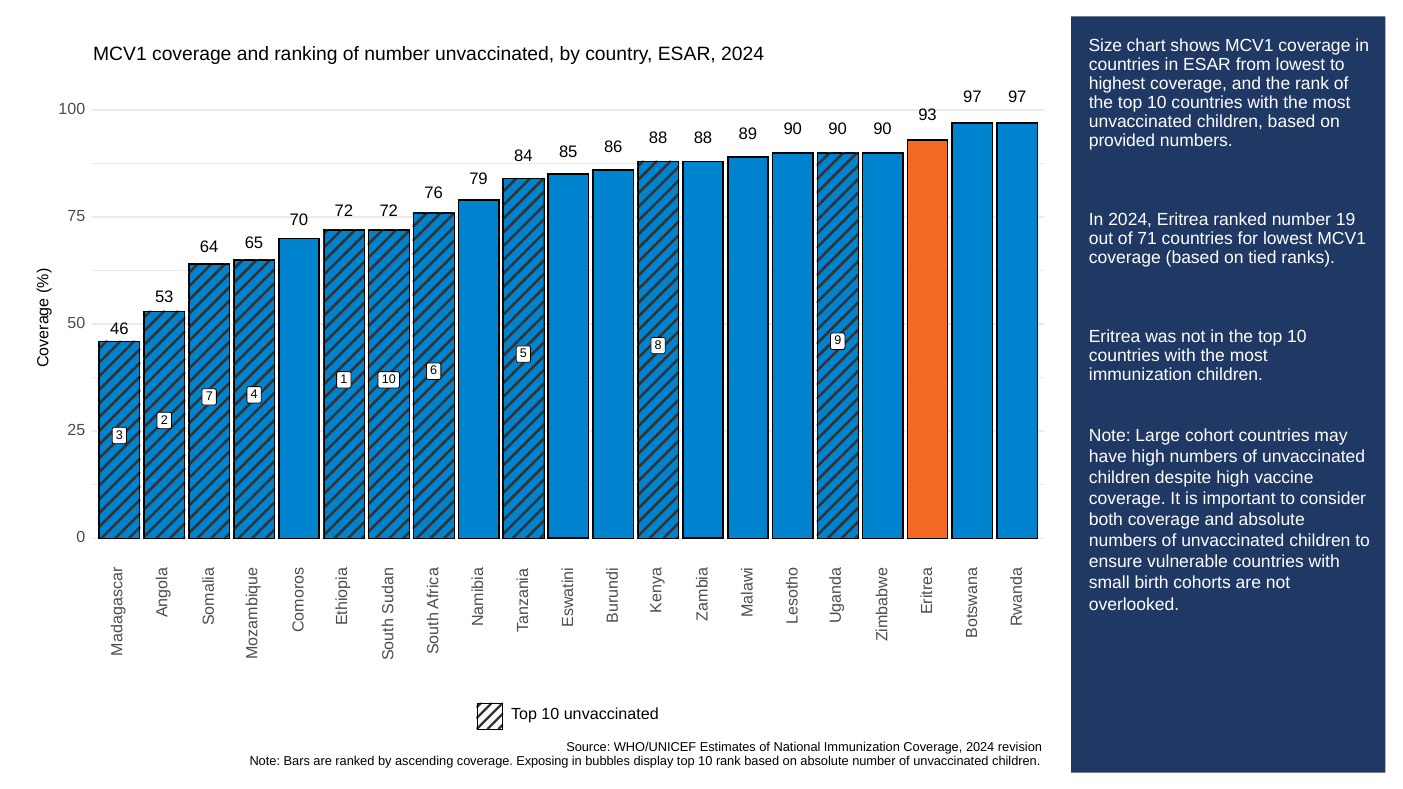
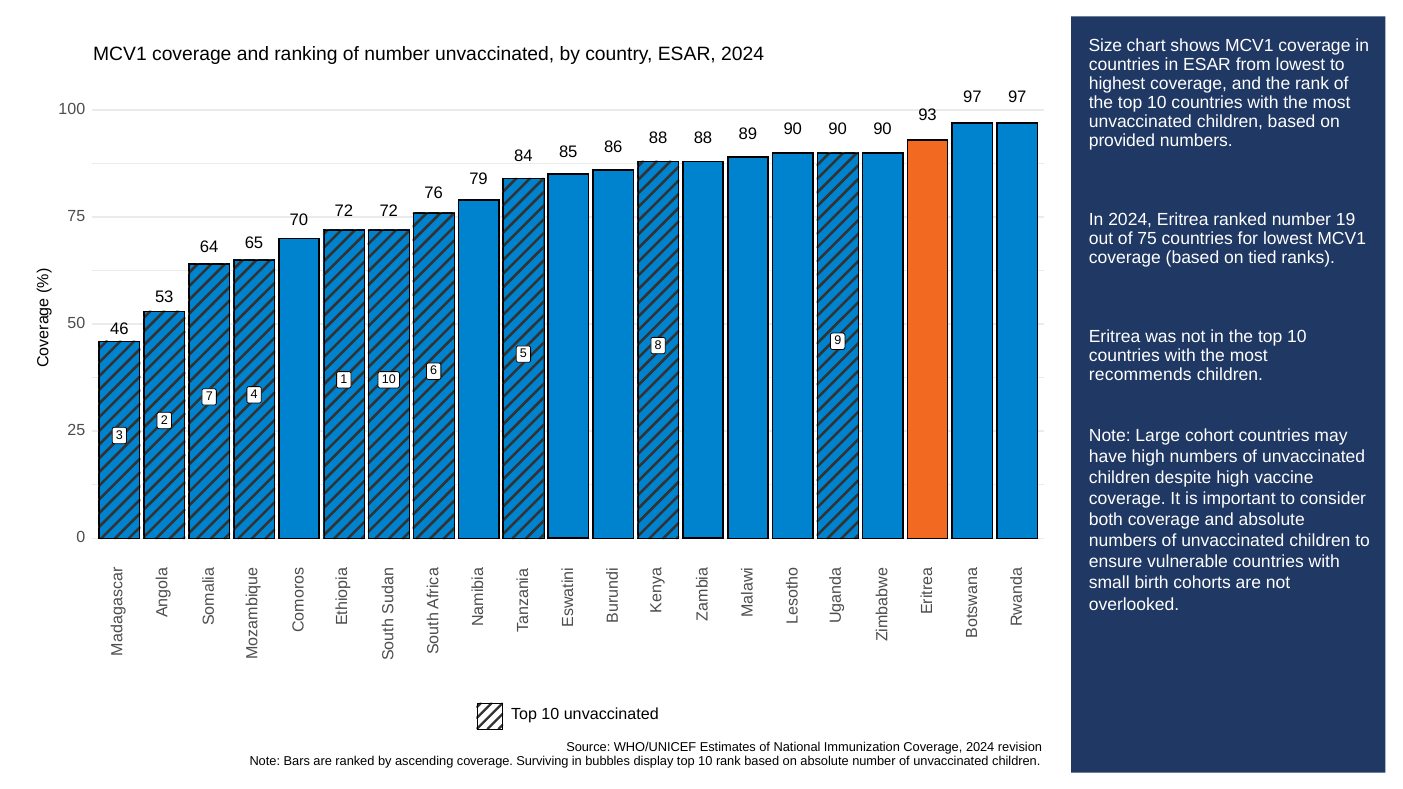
of 71: 71 -> 75 (1147, 239)
immunization: immunization -> recommends (1140, 375)
Exposing: Exposing -> Surviving (542, 761)
